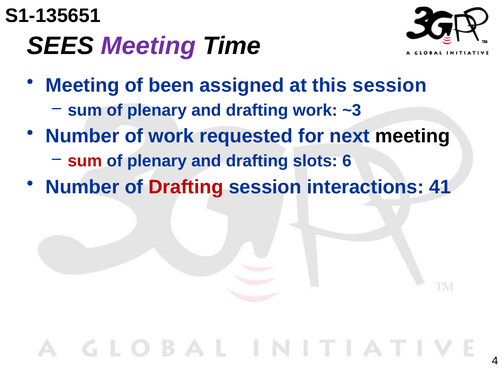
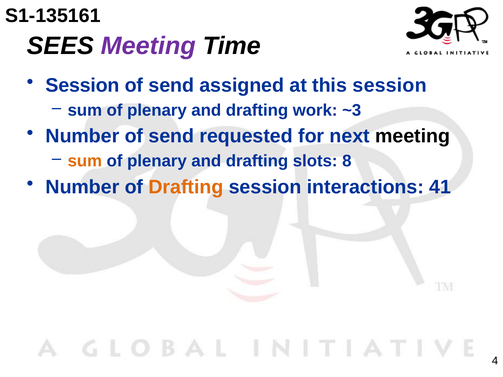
S1-135651: S1-135651 -> S1-135161 (53, 16)
Meeting: Meeting -> Session (83, 85)
been: been -> send (171, 85)
Number of work: work -> send (171, 136)
sum colour: red -> orange (85, 161)
6: 6 -> 8 (347, 161)
Drafting colour: red -> orange (186, 187)
